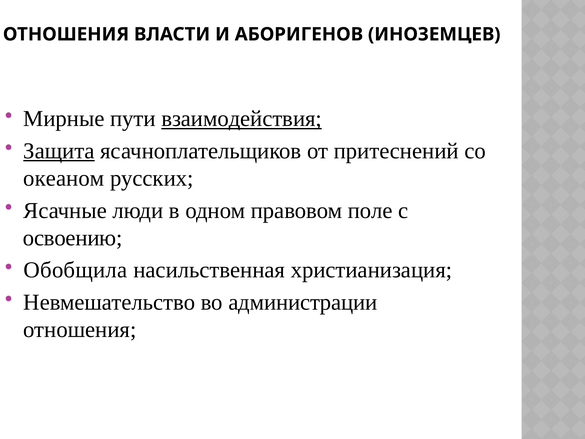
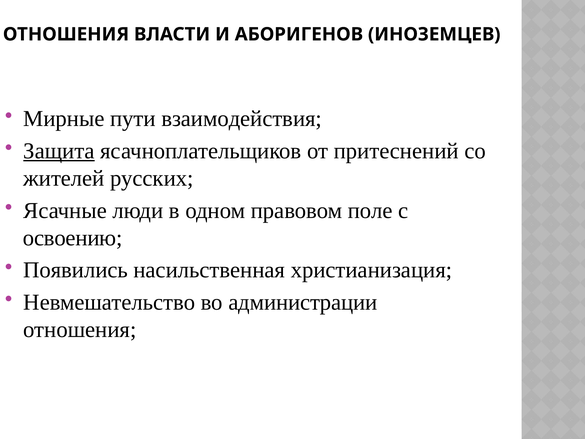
взаимодействия underline: present -> none (242, 119)
океаном: океаном -> жителей (64, 178)
Обобщила: Обобщила -> Появились (76, 270)
